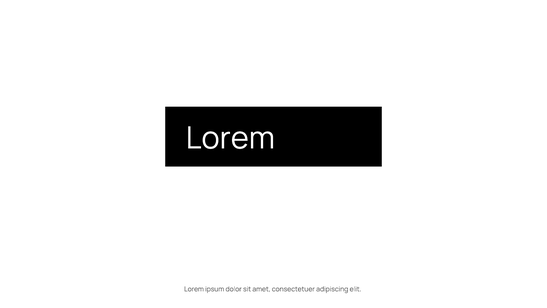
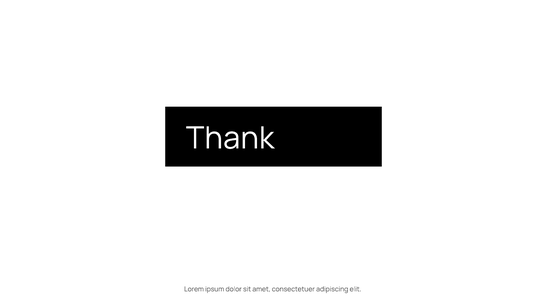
Lorem: Lorem -> Thank (230, 138)
